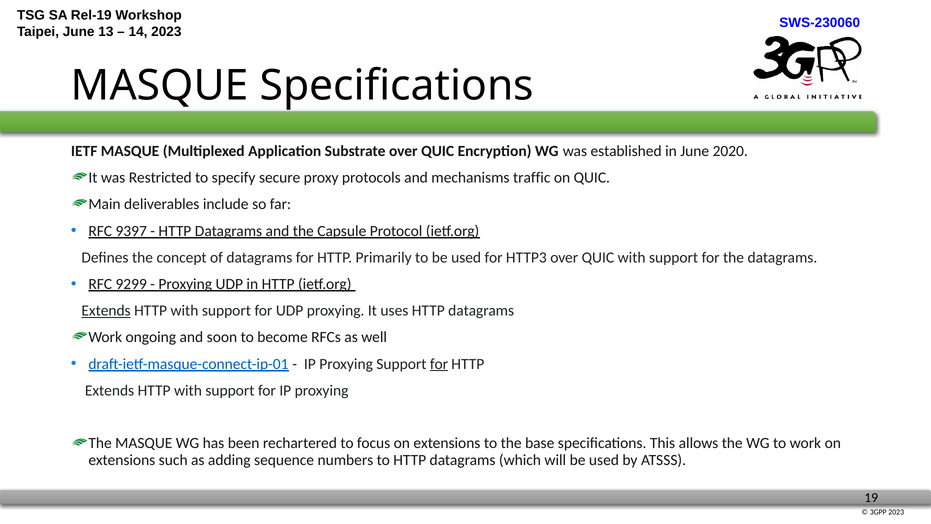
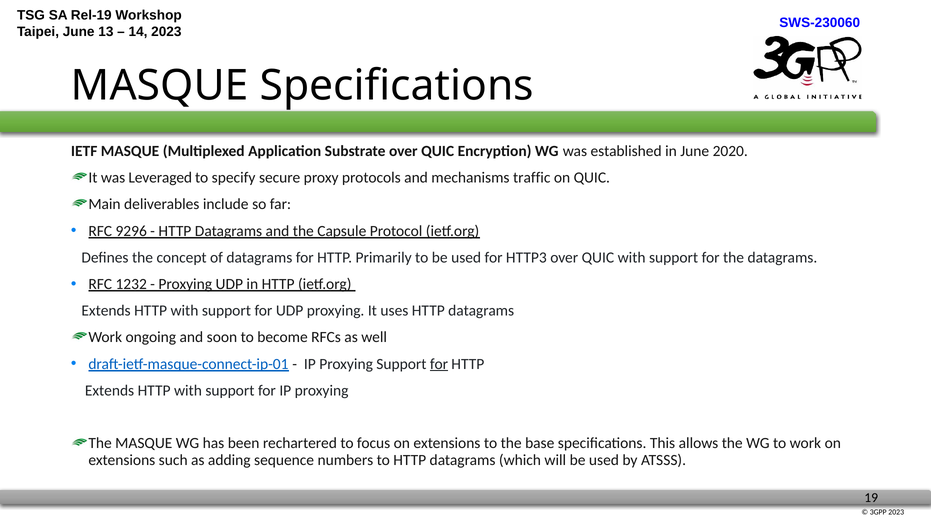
Restricted: Restricted -> Leveraged (160, 178)
9397: 9397 -> 9296 (131, 231)
9299: 9299 -> 1232 (131, 284)
Extends underline: present -> none (106, 310)
